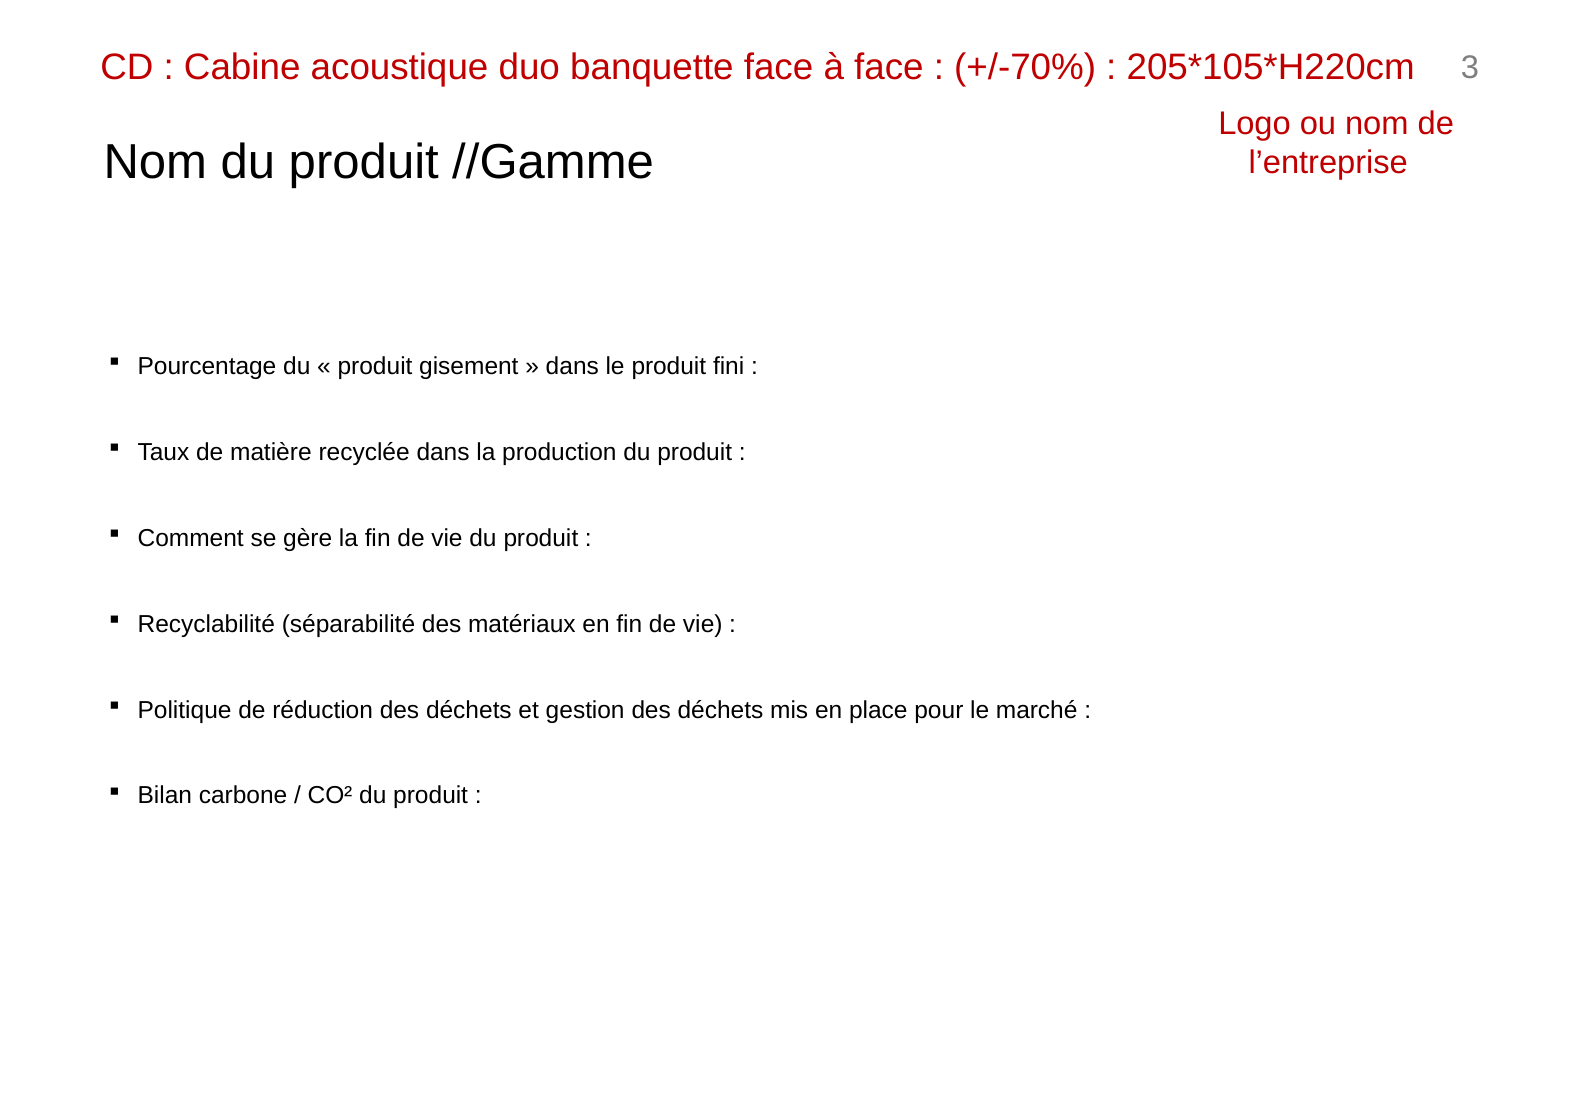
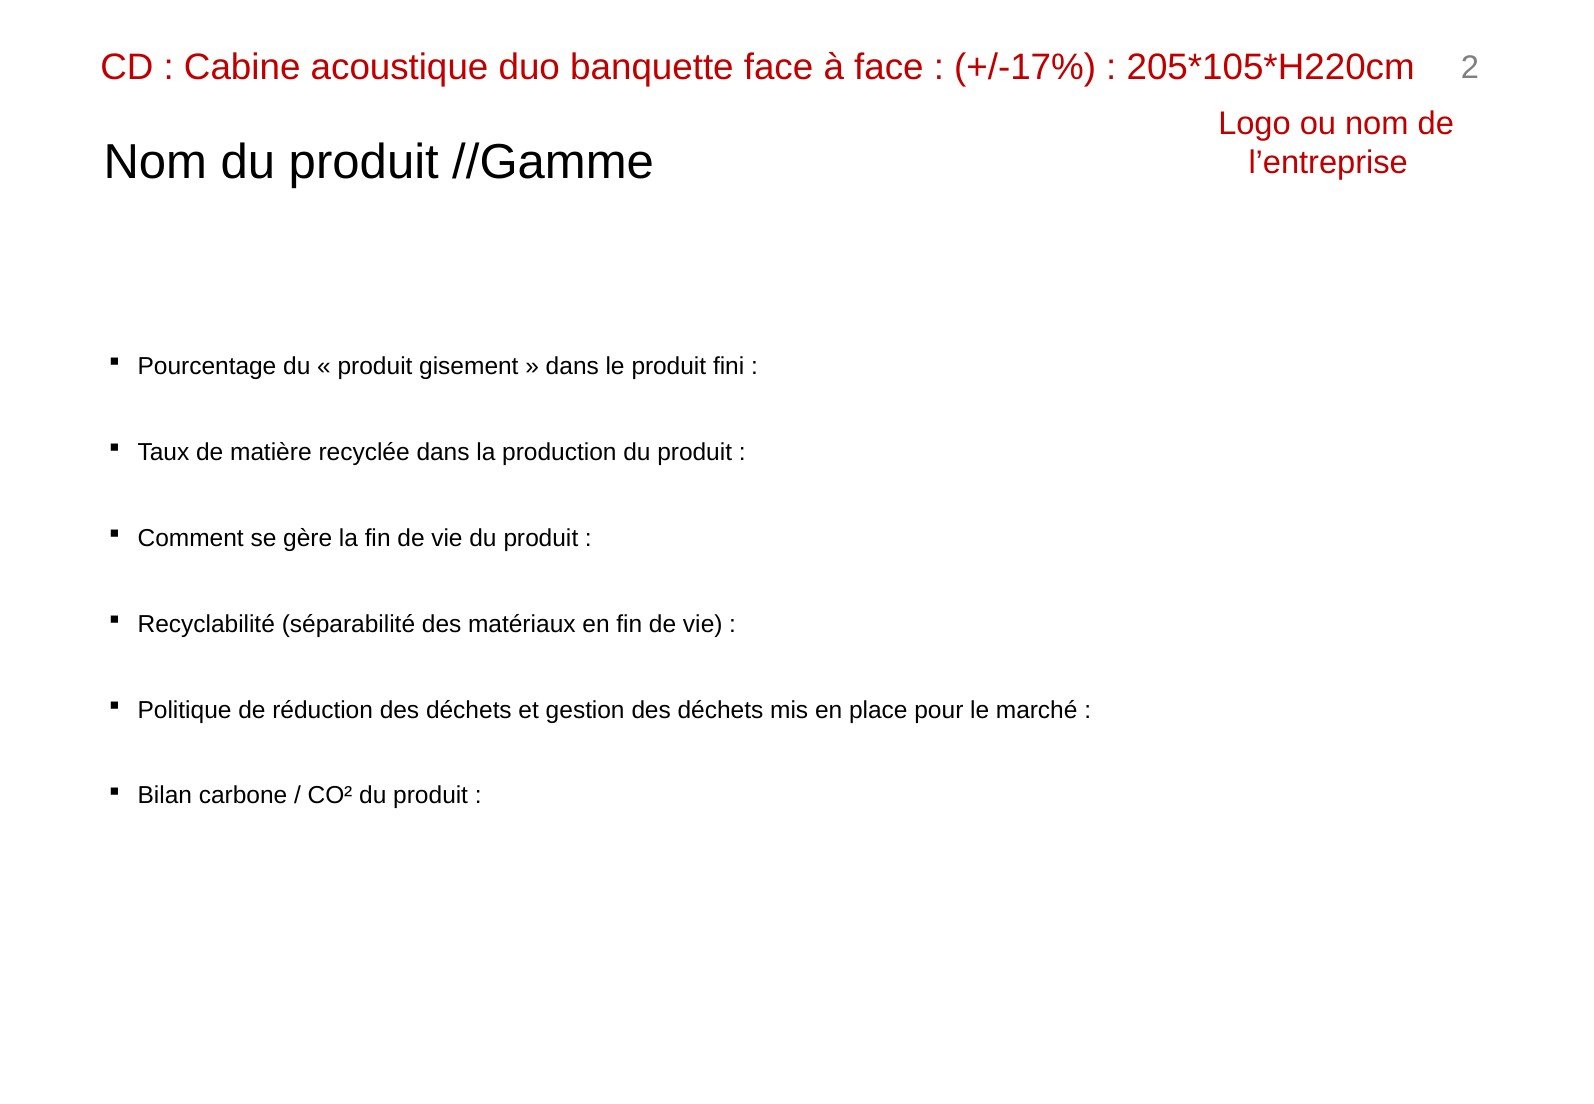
+/-70%: +/-70% -> +/-17% (1025, 68)
3: 3 -> 2 (1470, 67)
